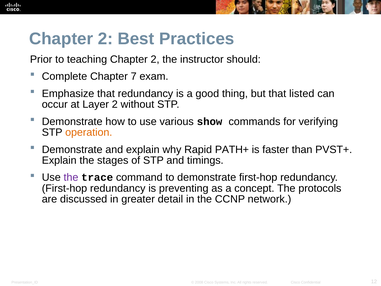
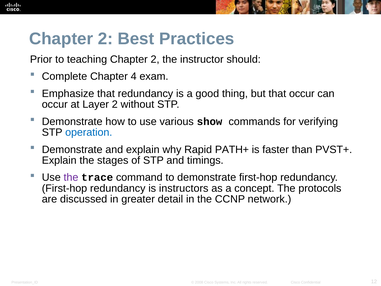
7: 7 -> 4 (134, 76)
that listed: listed -> occur (302, 93)
operation colour: orange -> blue (89, 132)
preventing: preventing -> instructors (184, 188)
